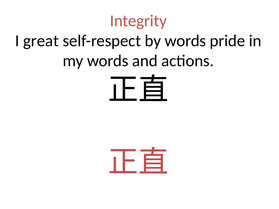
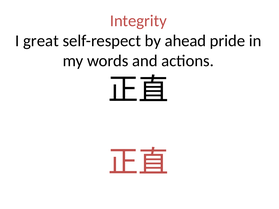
by words: words -> ahead (185, 41)
